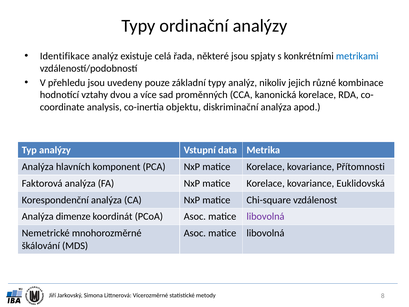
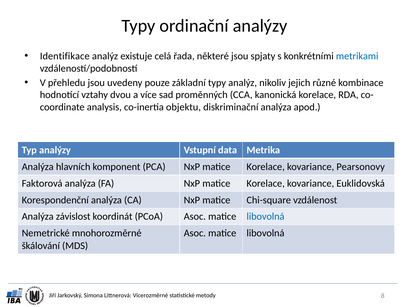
Přítomnosti: Přítomnosti -> Pearsonovy (361, 167)
dimenze: dimenze -> závislost (73, 216)
libovolná colour: purple -> blue (266, 216)
